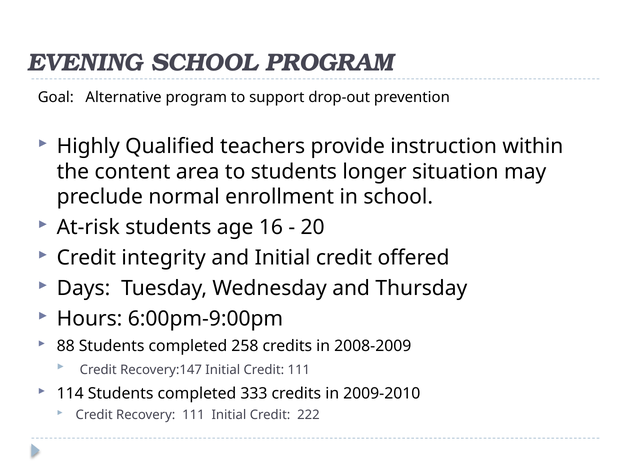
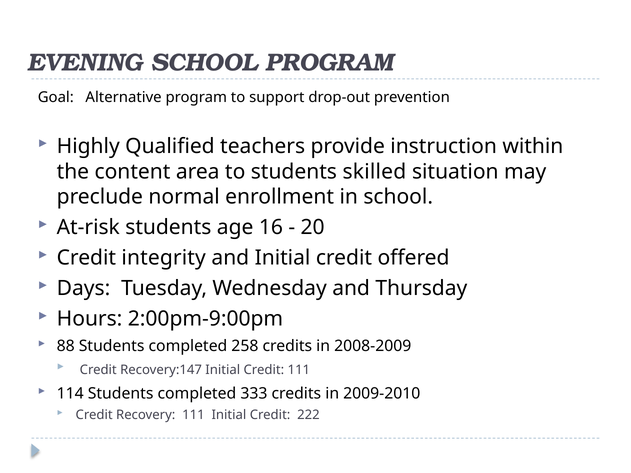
longer: longer -> skilled (374, 172)
6:00pm-9:00pm: 6:00pm-9:00pm -> 2:00pm-9:00pm (205, 319)
